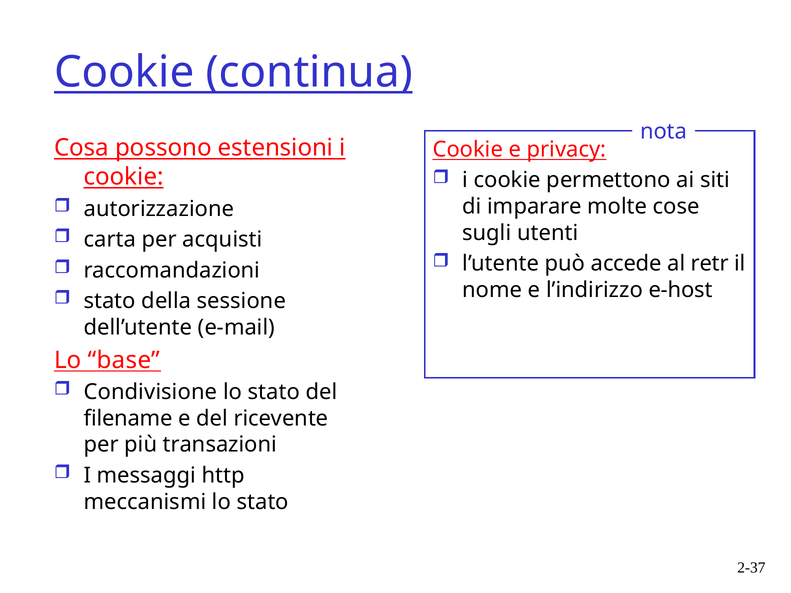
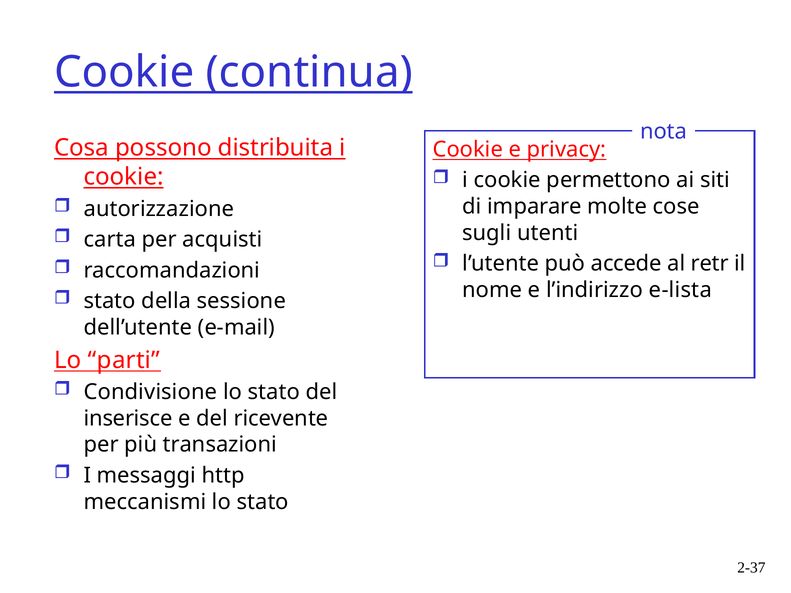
estensioni: estensioni -> distribuita (276, 148)
e-host: e-host -> e-lista (680, 290)
base: base -> parti (124, 360)
filename: filename -> inserisce (128, 419)
